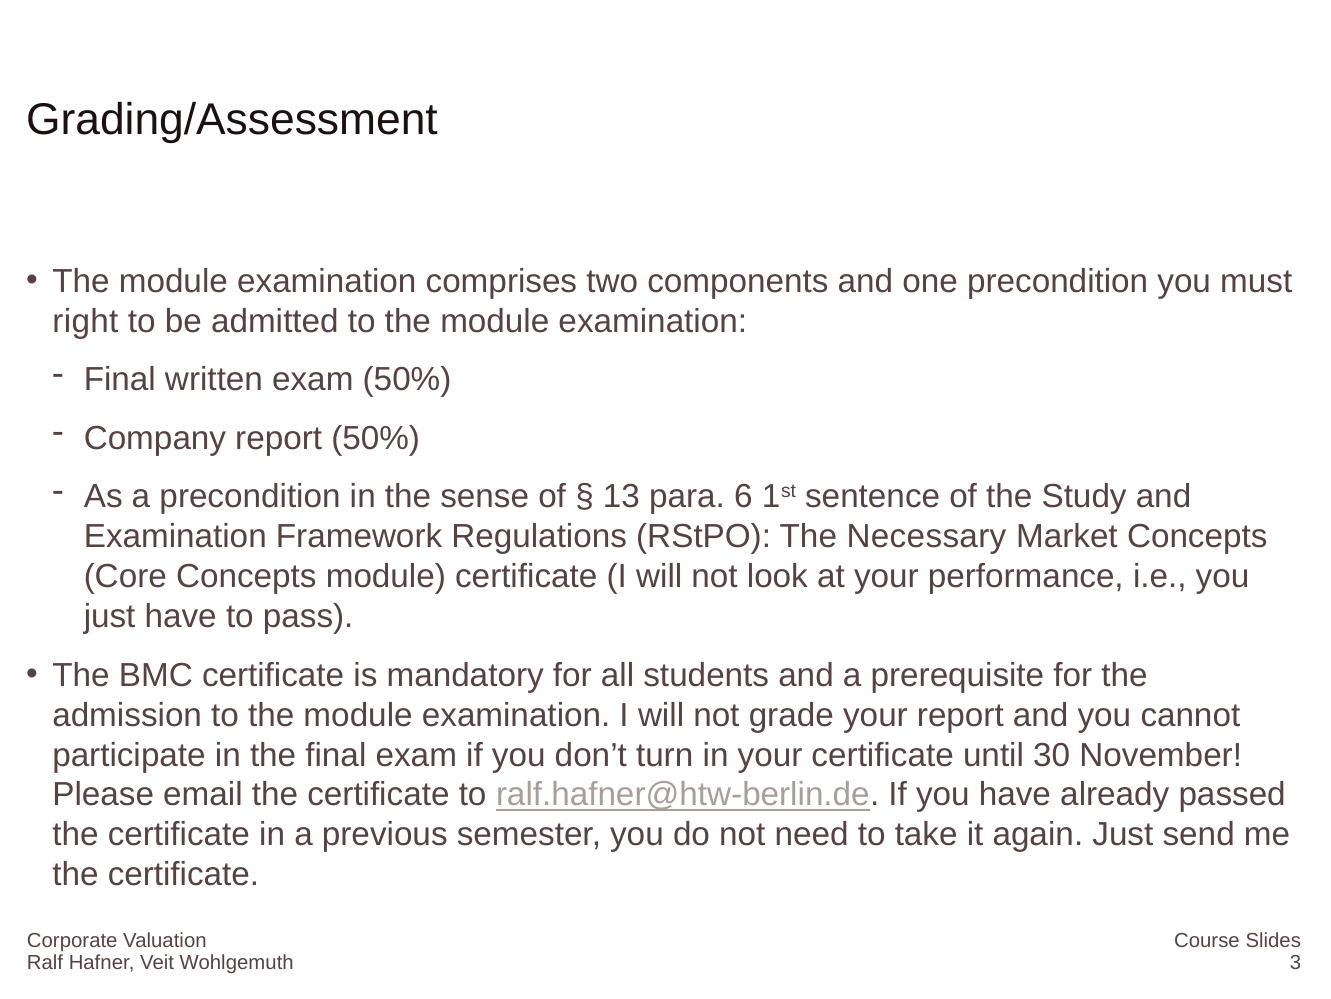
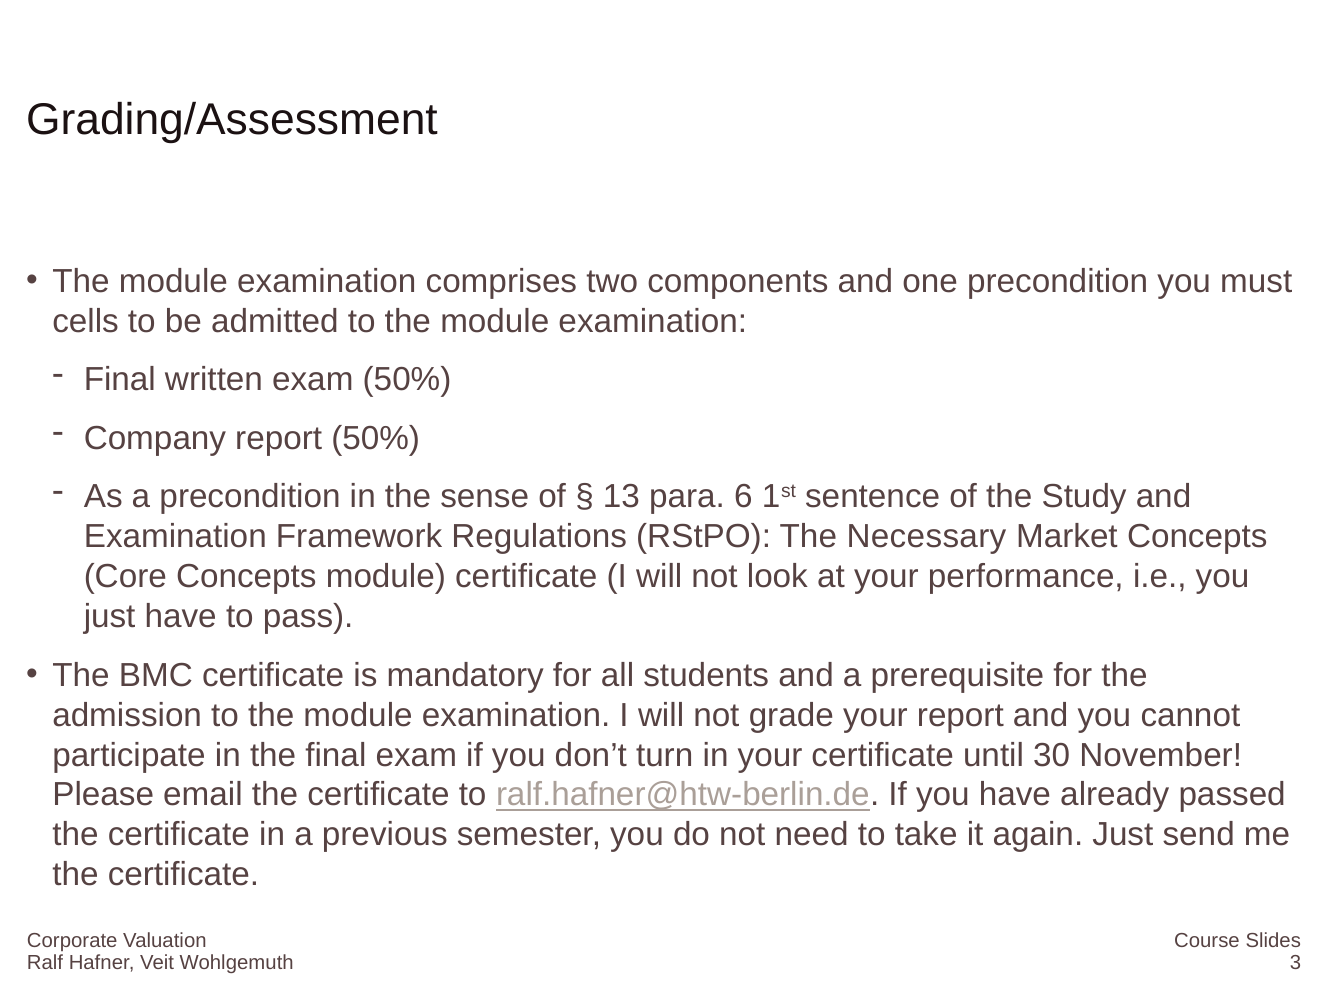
right: right -> cells (86, 321)
